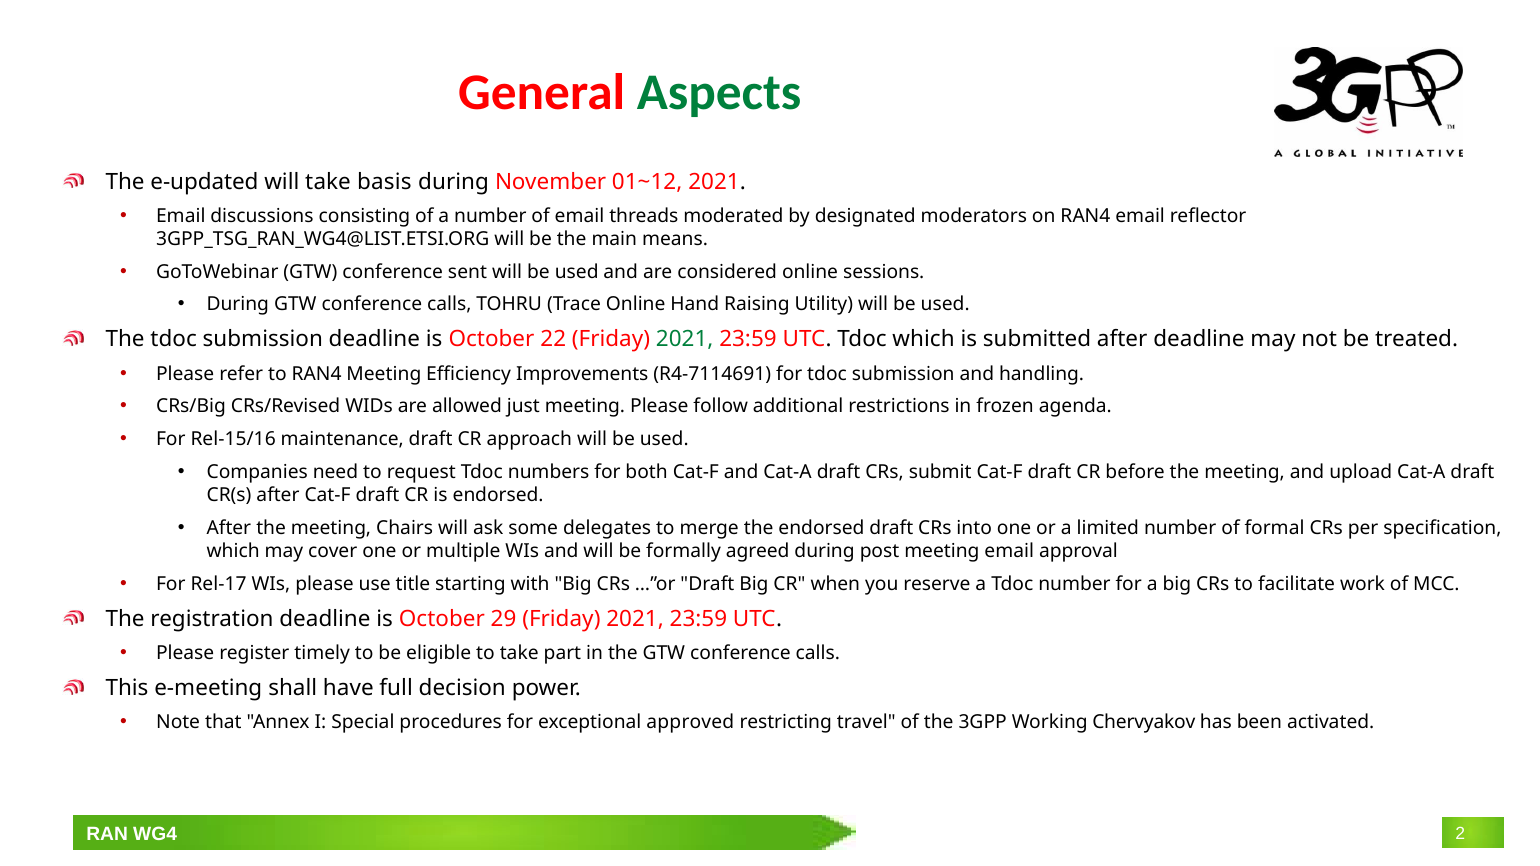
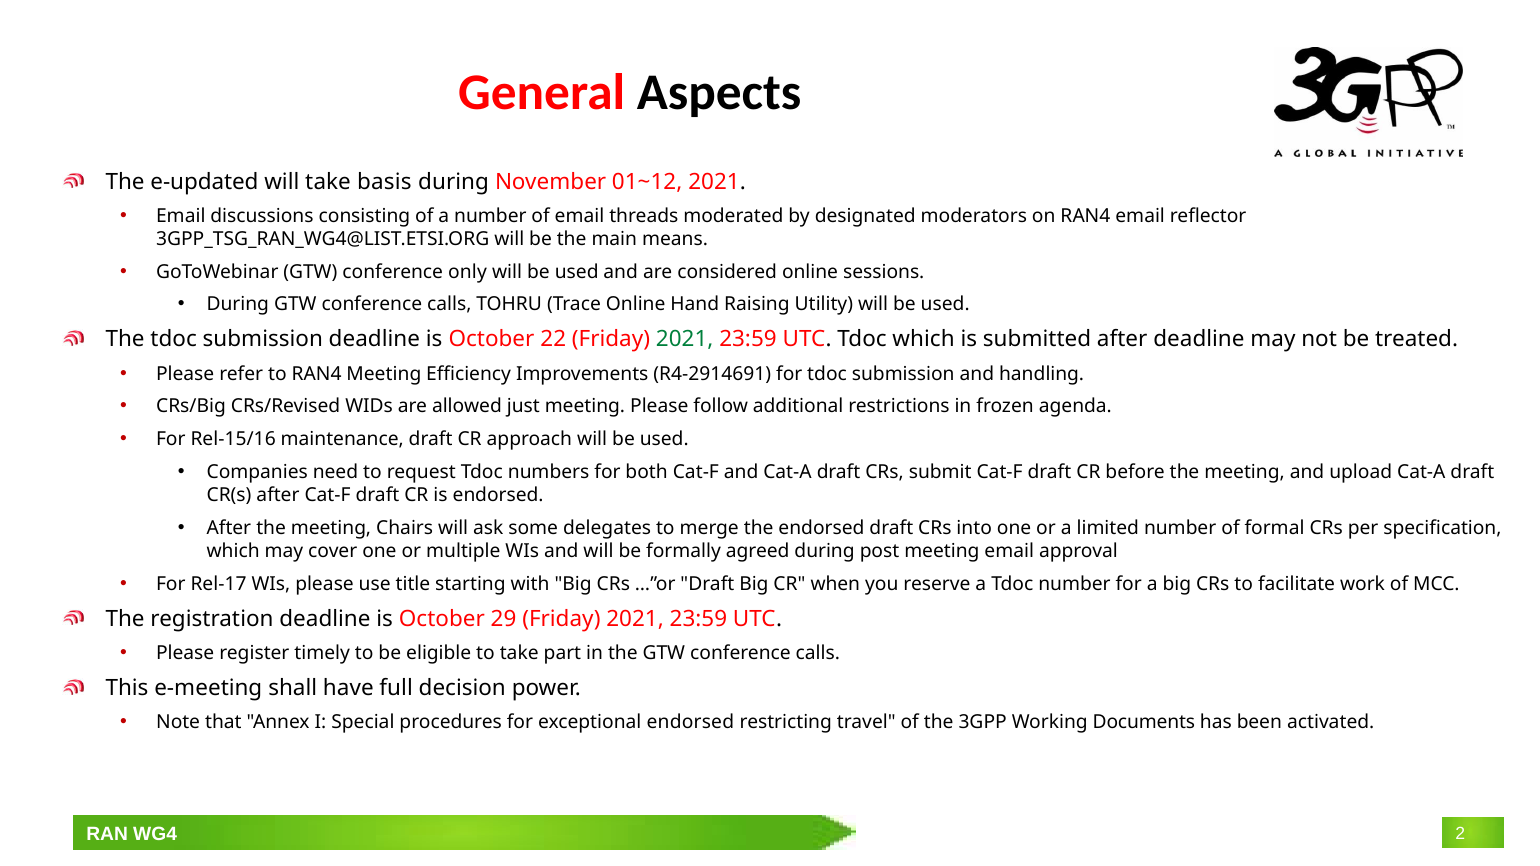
Aspects colour: green -> black (719, 92)
sent: sent -> only (467, 272)
R4-7114691: R4-7114691 -> R4-2914691 (712, 374)
exceptional approved: approved -> endorsed (690, 723)
Chervyakov: Chervyakov -> Documents (1144, 723)
